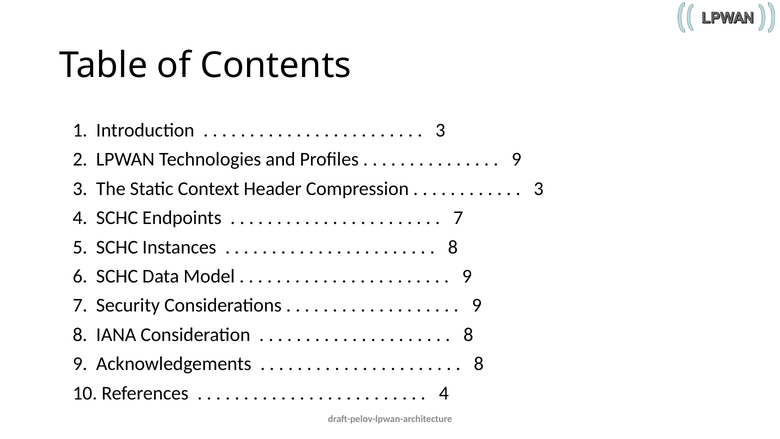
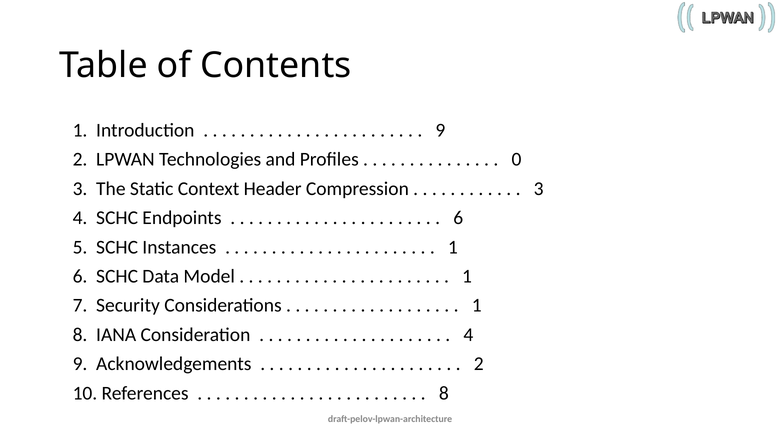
3: 3 -> 9 (440, 130)
9: 9 -> 0 (517, 159)
7: 7 -> 6 (458, 218)
8: 8 -> 1 (453, 247)
9: 9 -> 1 (467, 276)
9: 9 -> 1 (477, 305)
8: 8 -> 4 (468, 335)
8: 8 -> 2 (479, 364)
4: 4 -> 8 (444, 393)
